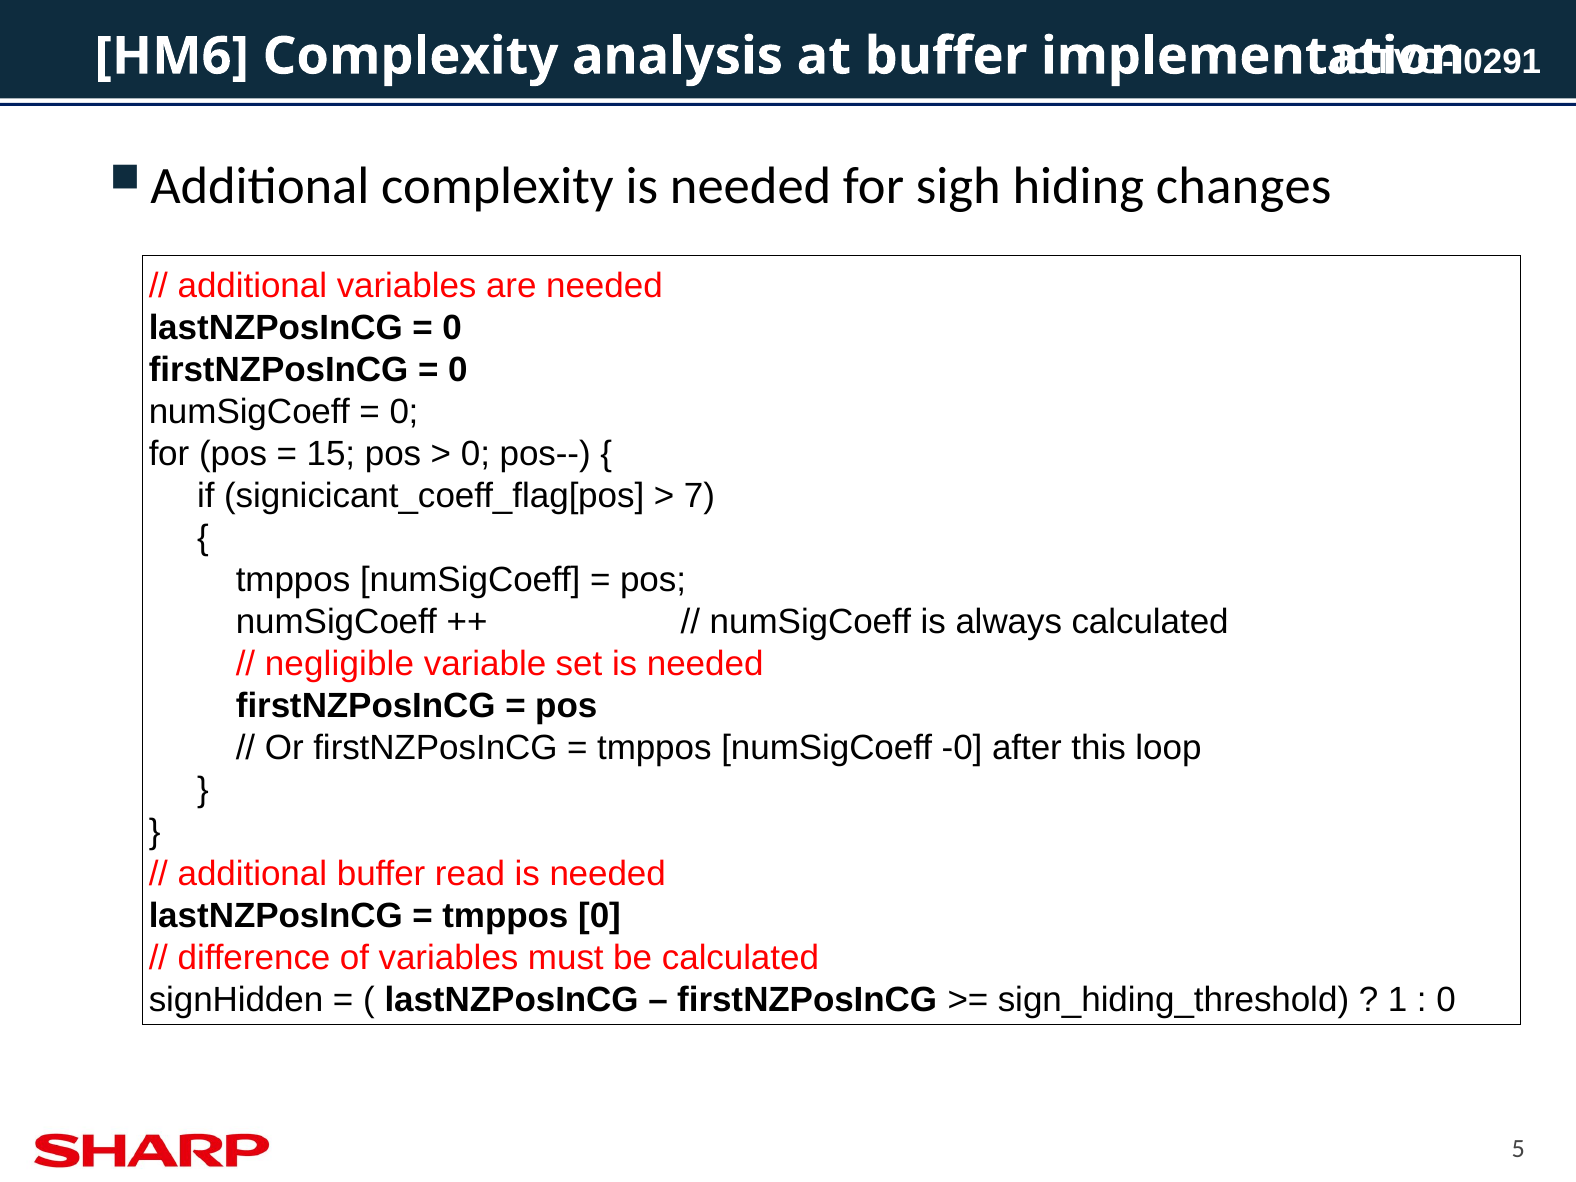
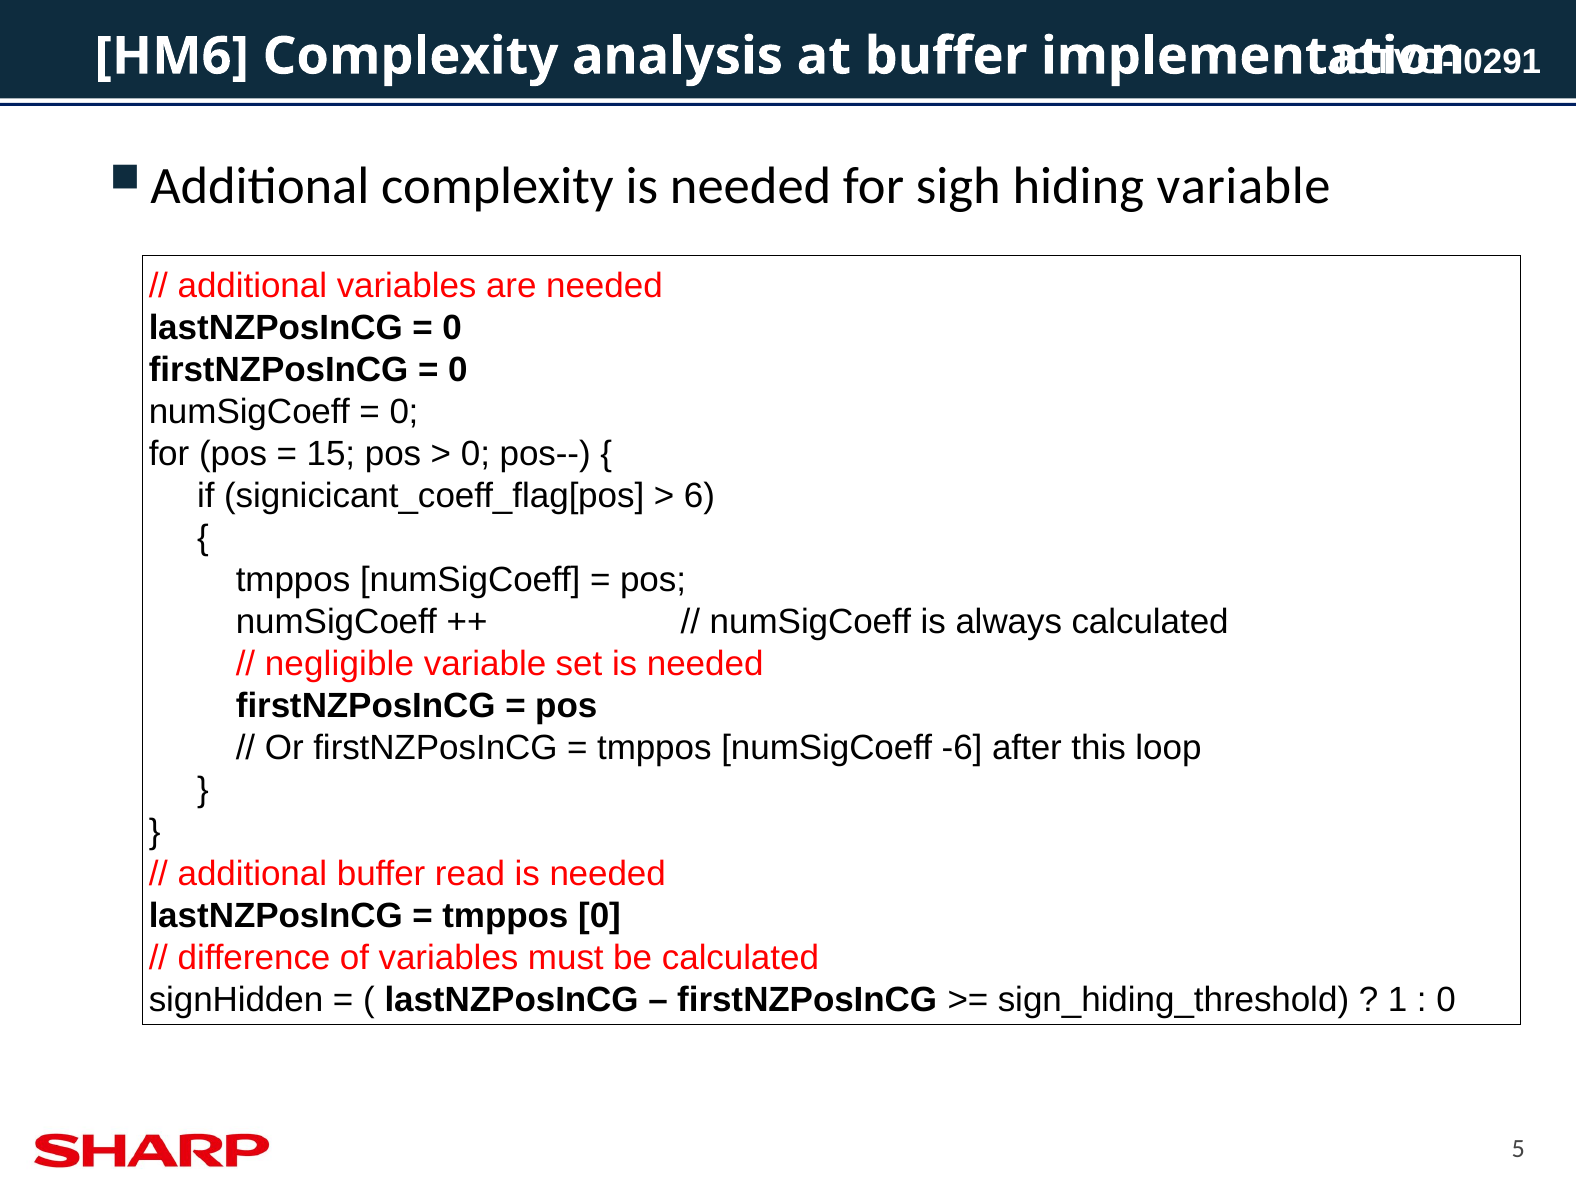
hiding changes: changes -> variable (1244, 186)
7: 7 -> 6 (699, 496)
-0: -0 -> -6 (962, 748)
